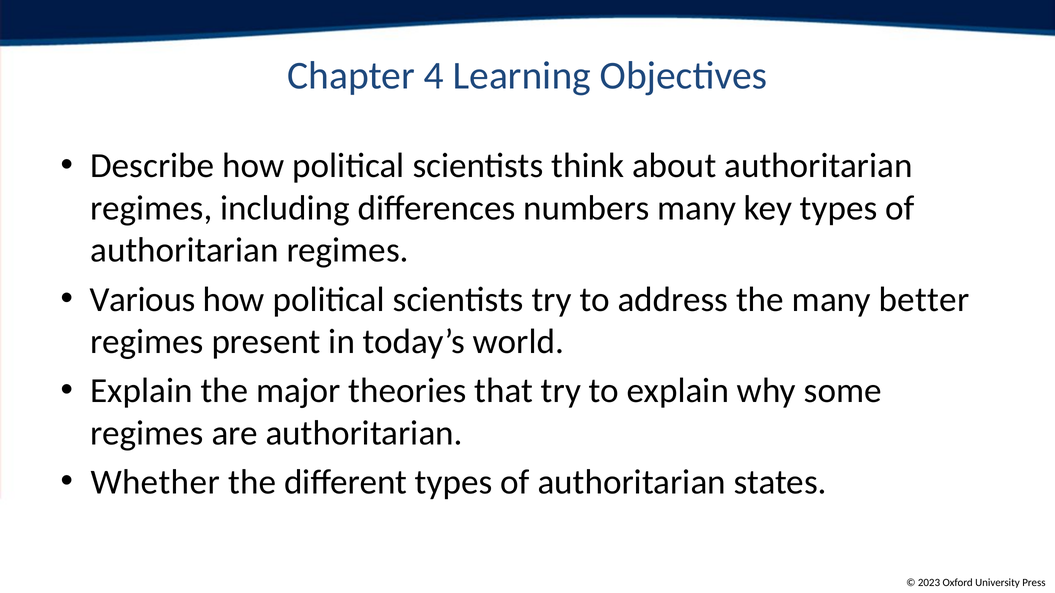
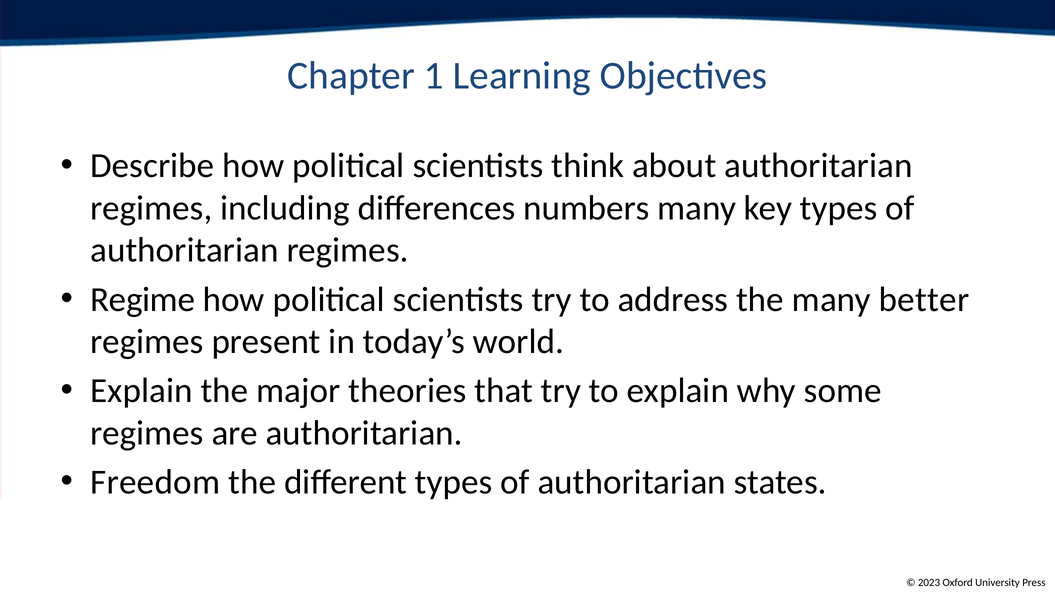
4: 4 -> 1 (434, 76)
Various: Various -> Regime (143, 300)
Whether: Whether -> Freedom (155, 483)
